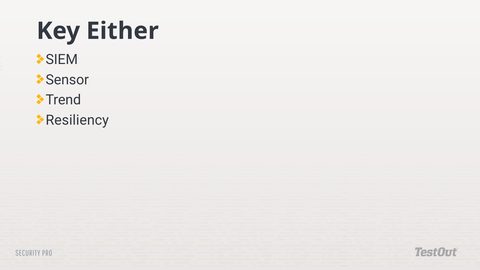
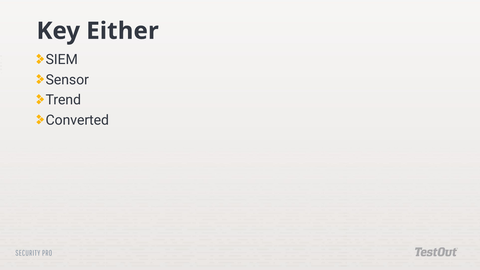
Resiliency: Resiliency -> Converted (77, 120)
